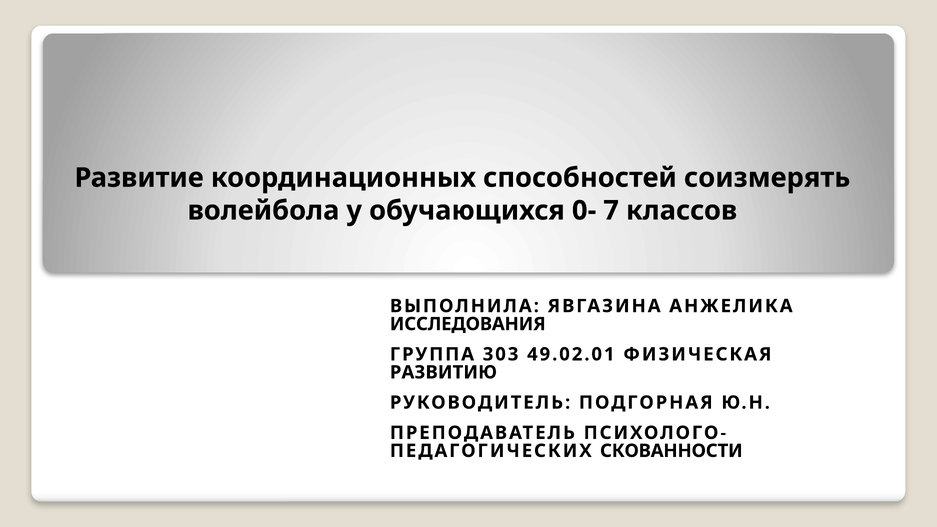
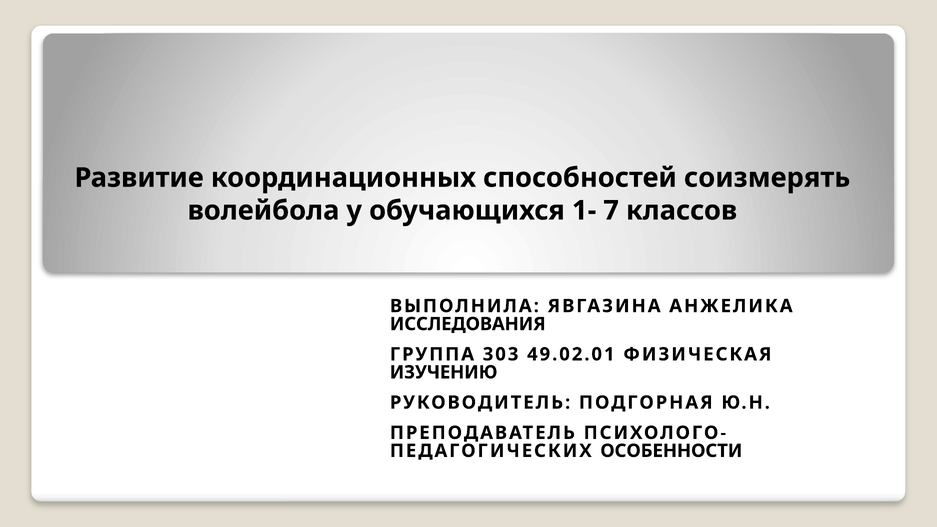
0-: 0- -> 1- (584, 211)
РАЗВИТИЮ: РАЗВИТИЮ -> ИЗУЧЕНИЮ (444, 372)
СКОВАННОСТИ: СКОВАННОСТИ -> ОСОБЕННОСТИ (671, 451)
